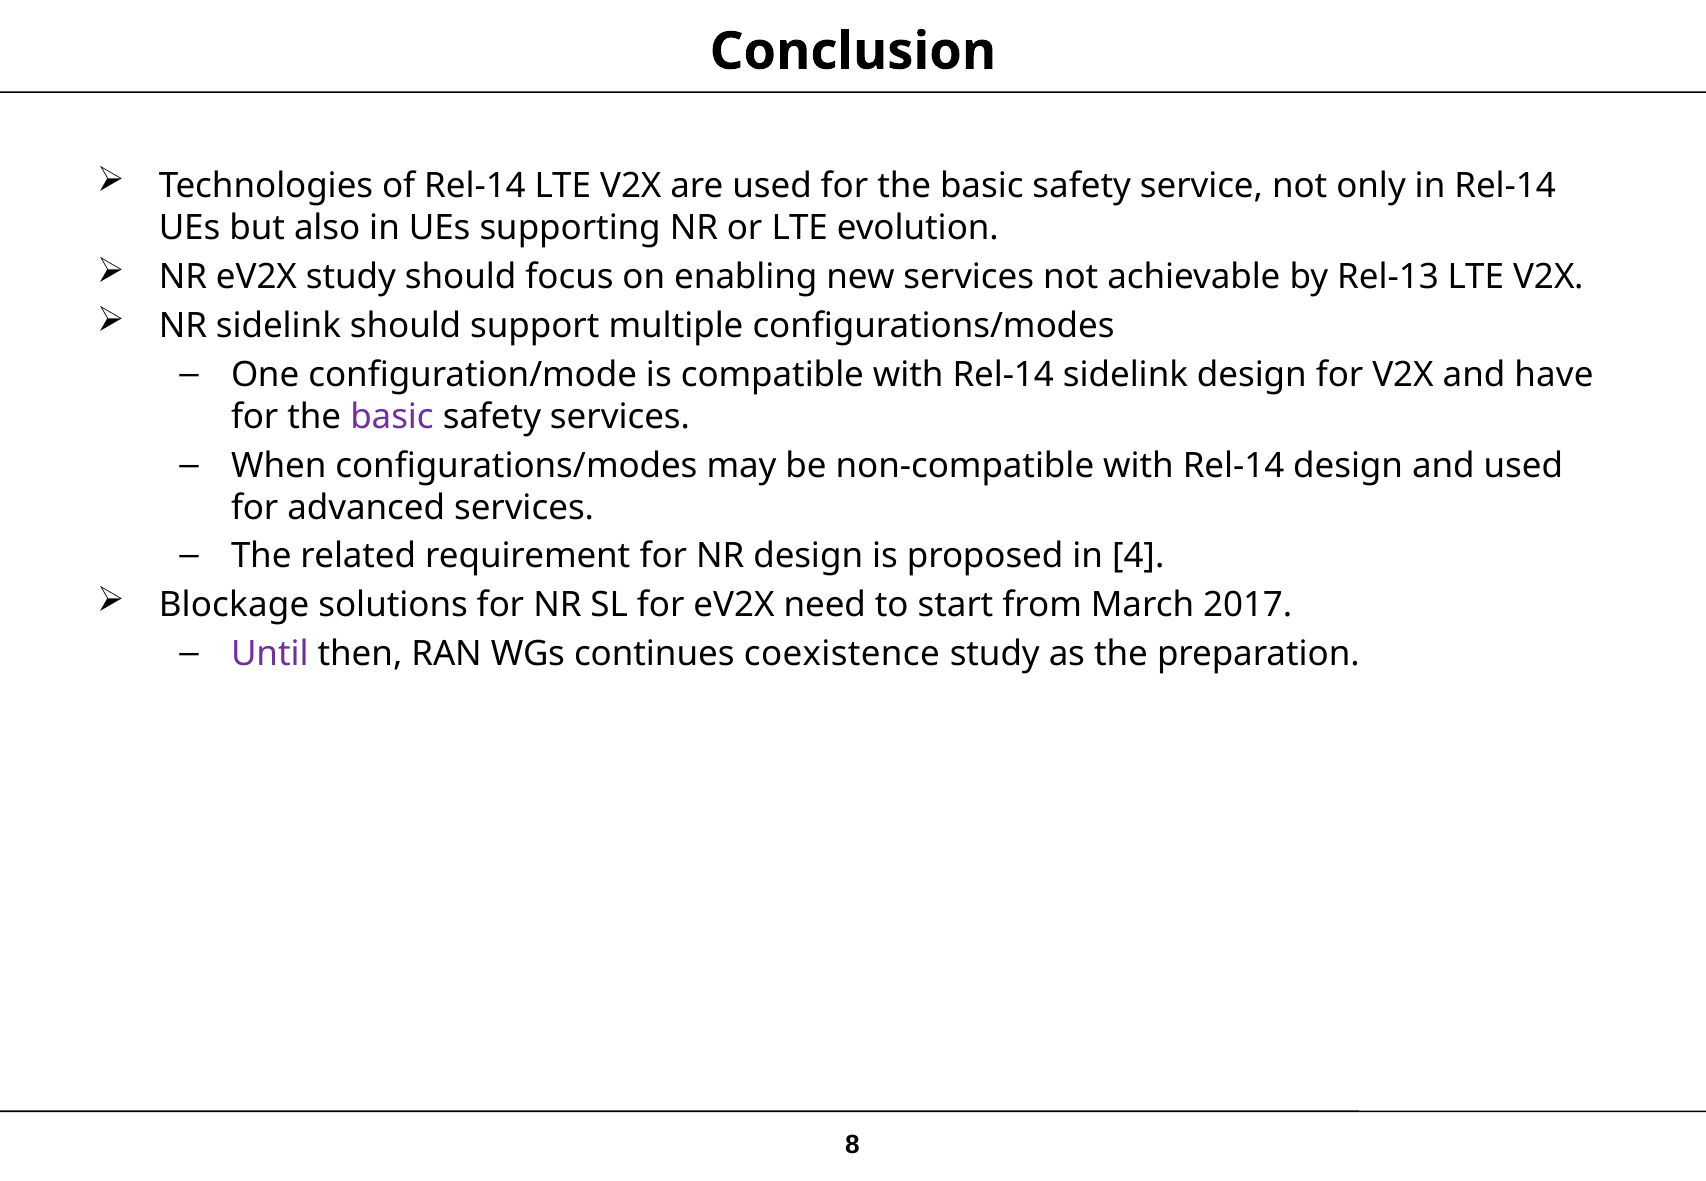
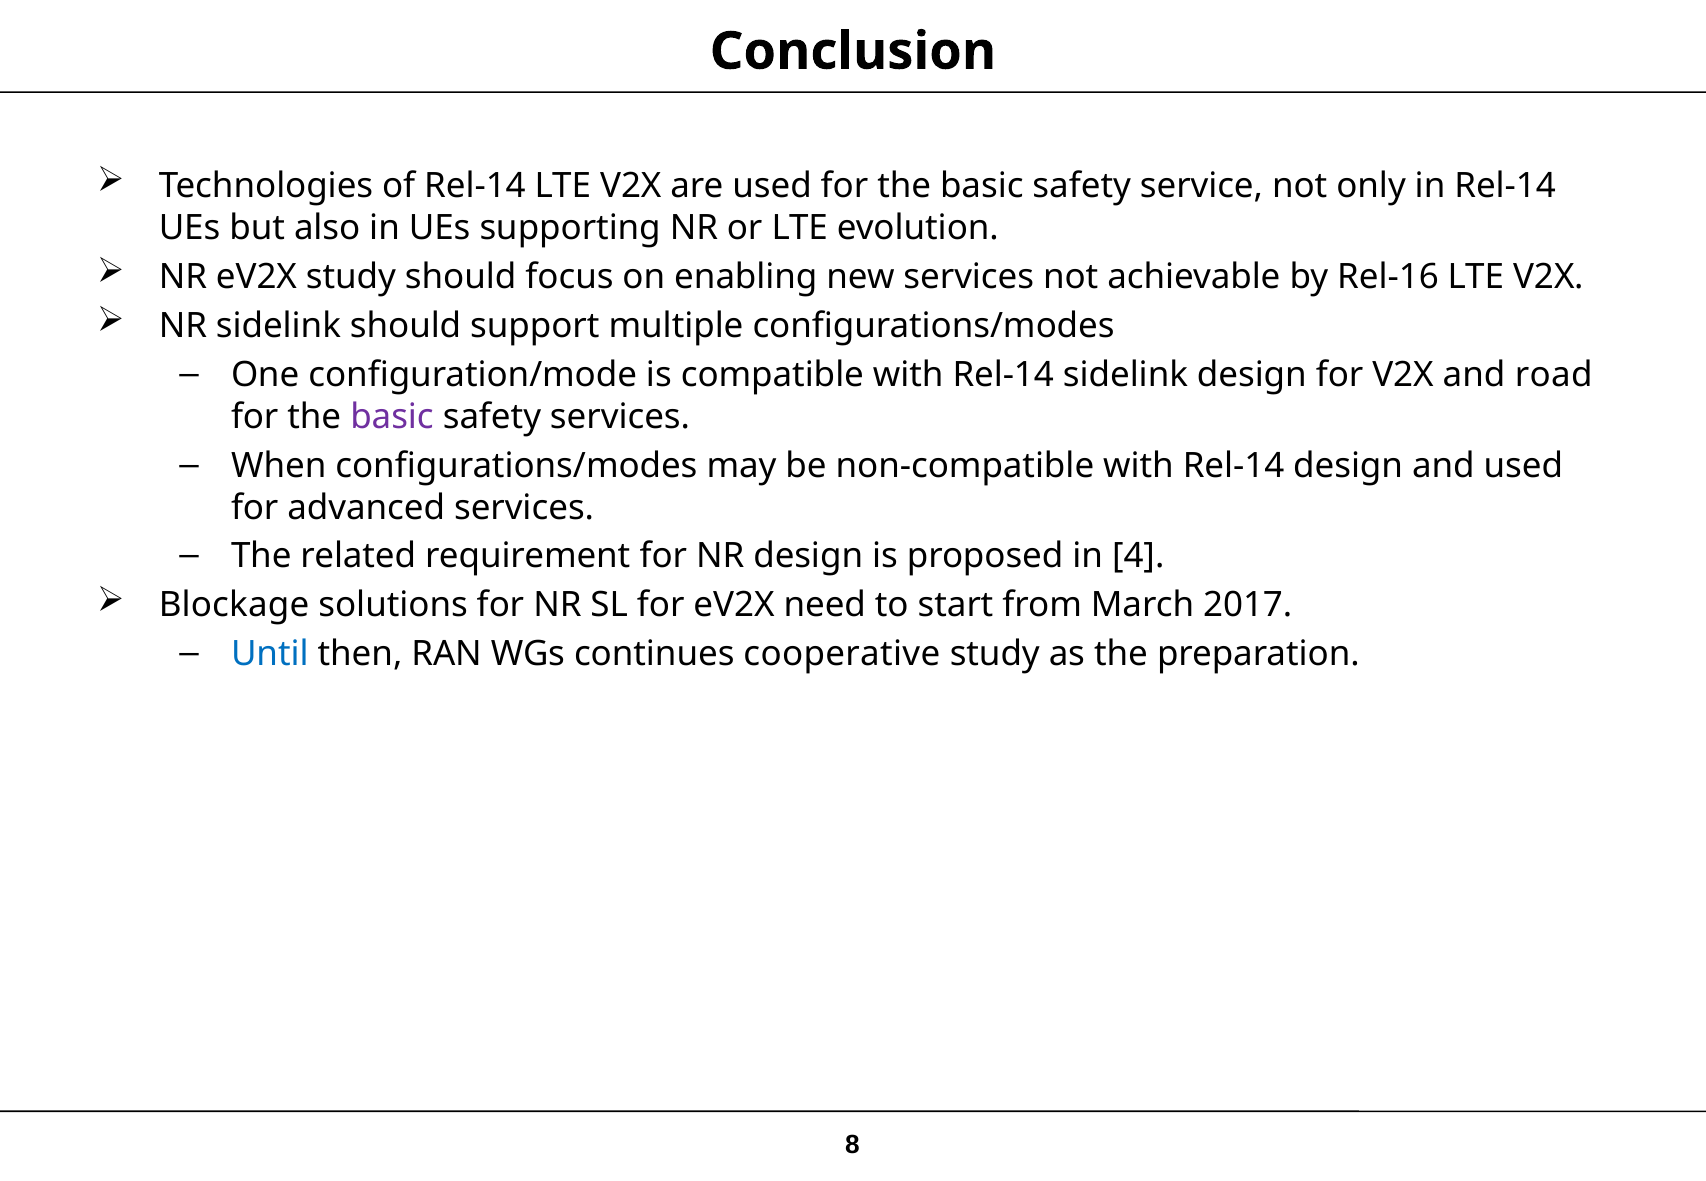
Rel-13: Rel-13 -> Rel-16 (1388, 277)
have: have -> road (1554, 375)
Until colour: purple -> blue (270, 654)
coexistence: coexistence -> cooperative (842, 654)
